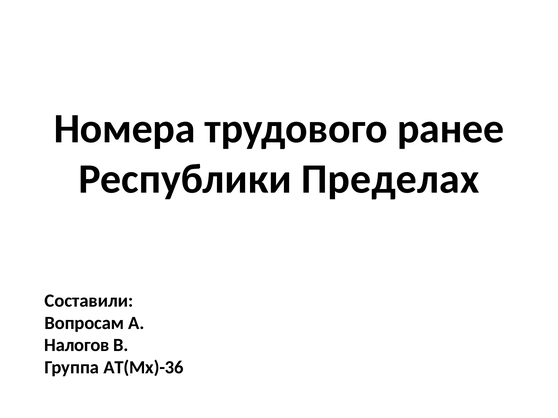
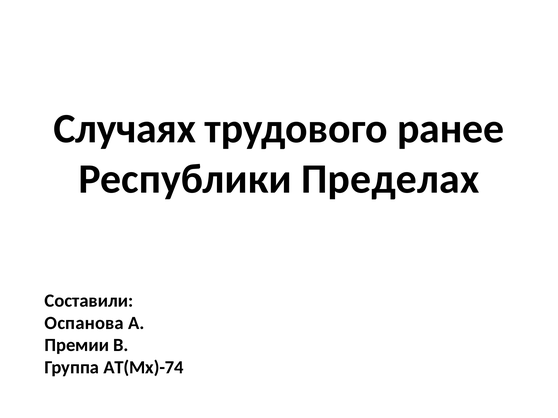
Номера: Номера -> Случаях (125, 129)
Вопросам: Вопросам -> Оспанова (84, 323)
Налогов: Налогов -> Премии (77, 346)
АТ(Мх)-36: АТ(Мх)-36 -> АТ(Мх)-74 (143, 368)
